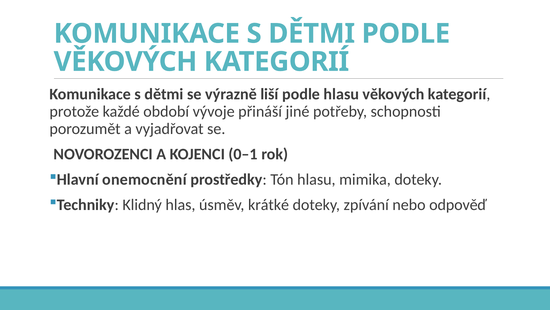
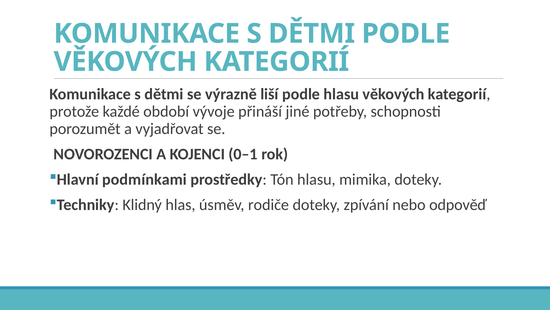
onemocnění: onemocnění -> podmínkami (145, 179)
krátké: krátké -> rodiče (269, 204)
